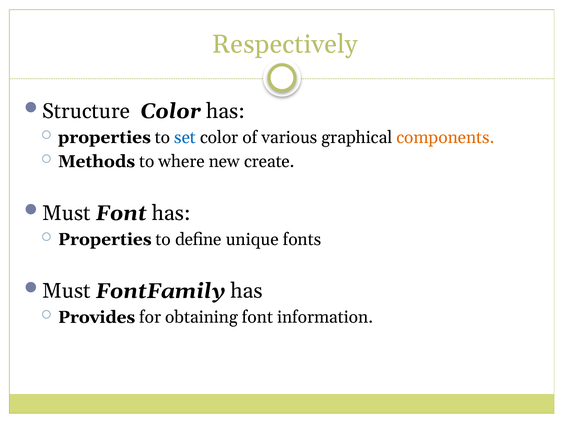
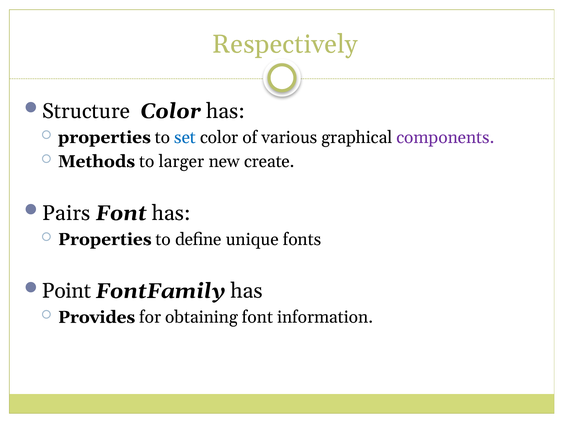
components colour: orange -> purple (445, 137)
where: where -> larger (182, 161)
Must: Must -> Pairs (66, 213)
Must: Must -> Point (66, 291)
